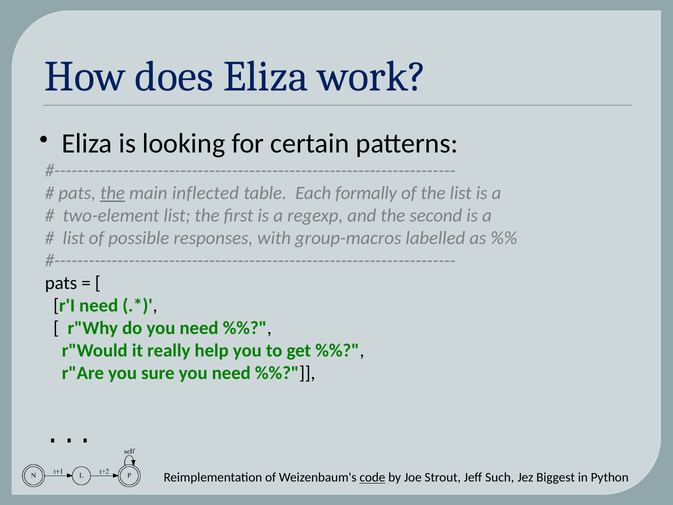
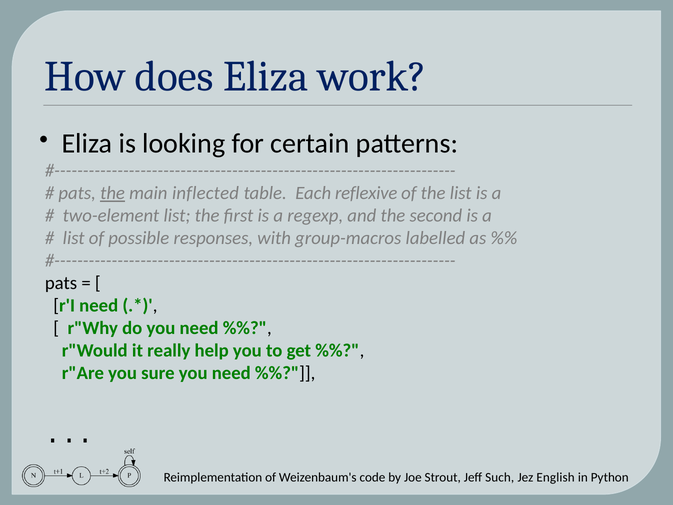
formally: formally -> reflexive (366, 193)
code underline: present -> none (372, 477)
Biggest: Biggest -> English (556, 477)
